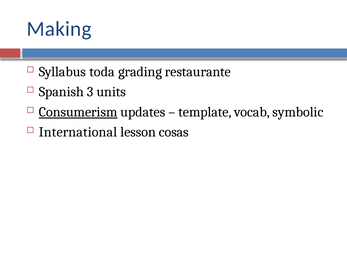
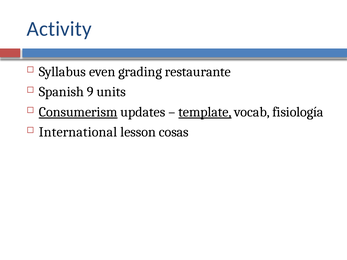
Making: Making -> Activity (59, 29)
toda: toda -> even (102, 72)
3: 3 -> 9 (90, 92)
template underline: none -> present (205, 112)
symbolic: symbolic -> fisiología (298, 112)
